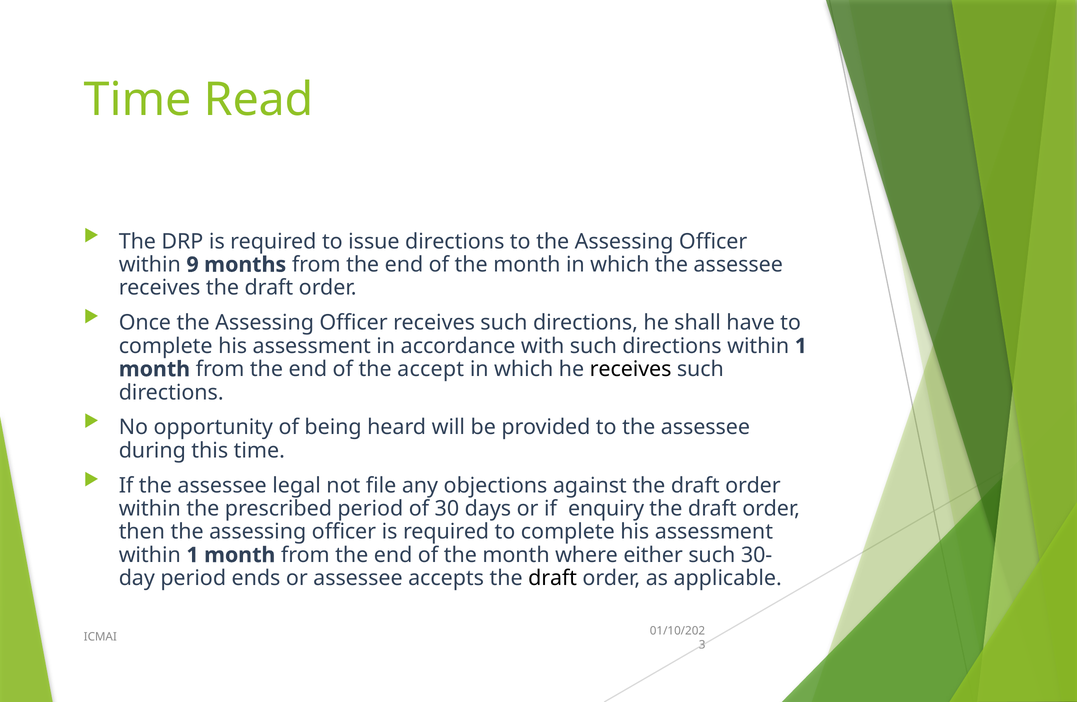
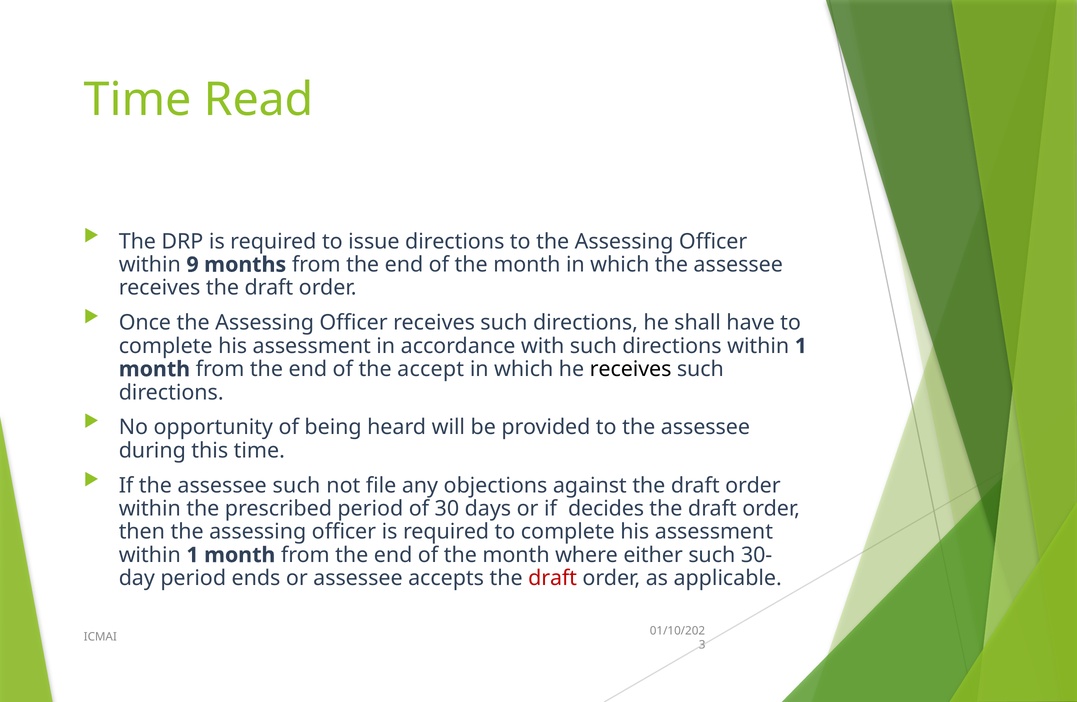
assessee legal: legal -> such (296, 486)
enquiry: enquiry -> decides (606, 509)
draft colour: black -> red (553, 579)
